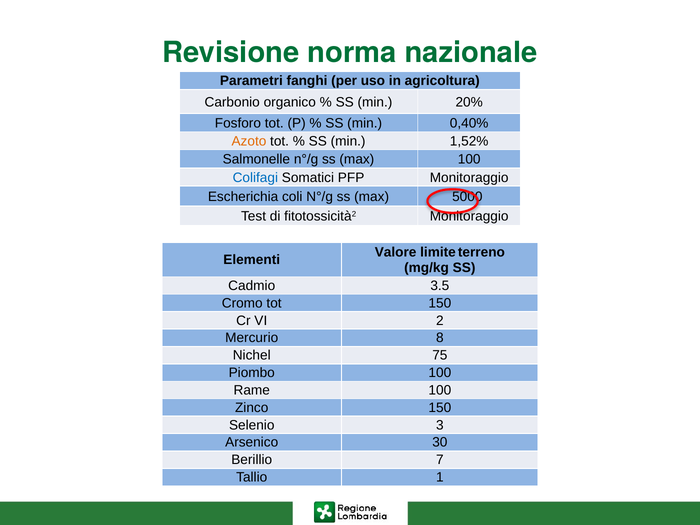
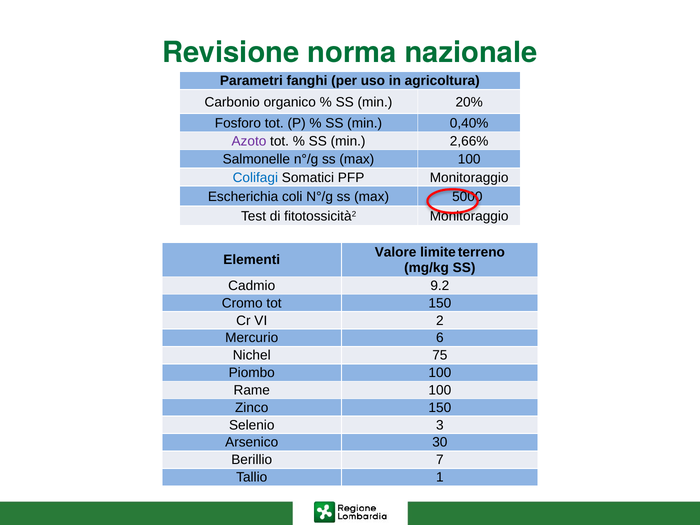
Azoto colour: orange -> purple (249, 141)
1,52%: 1,52% -> 2,66% (469, 141)
3.5: 3.5 -> 9.2 (440, 286)
8: 8 -> 6 (440, 338)
